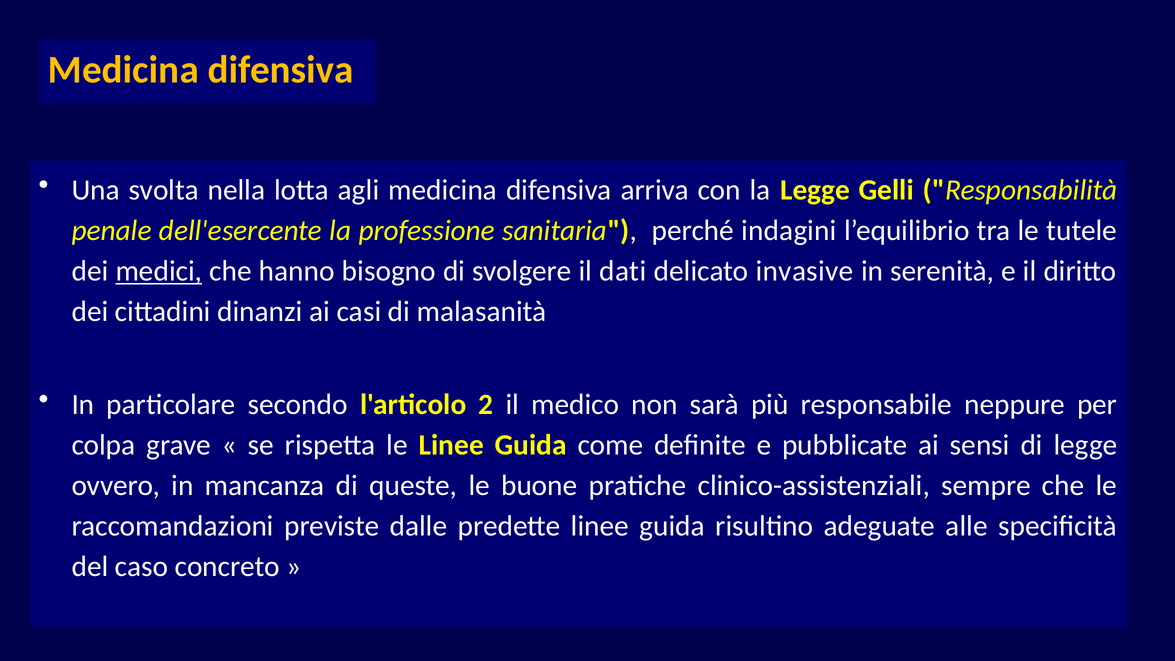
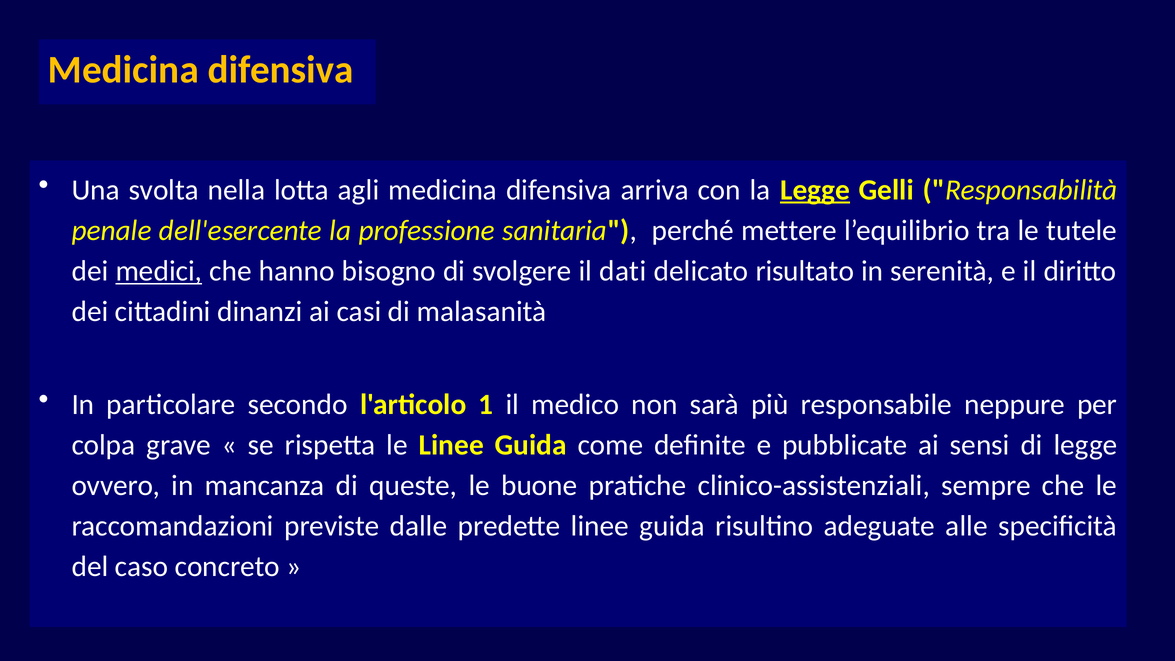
Legge underline: none -> present (815, 190)
indagini: indagini -> mettere (789, 230)
invasive: invasive -> risultato (805, 271)
2: 2 -> 1 (486, 404)
